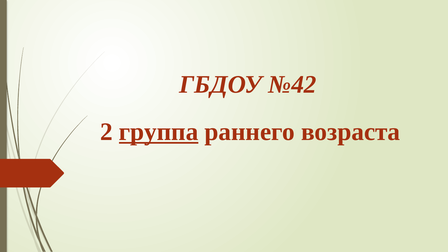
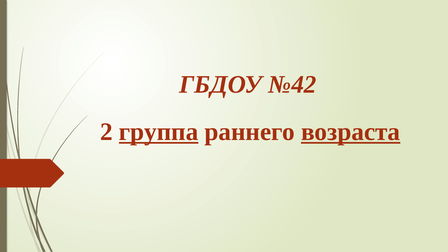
возраста underline: none -> present (351, 132)
